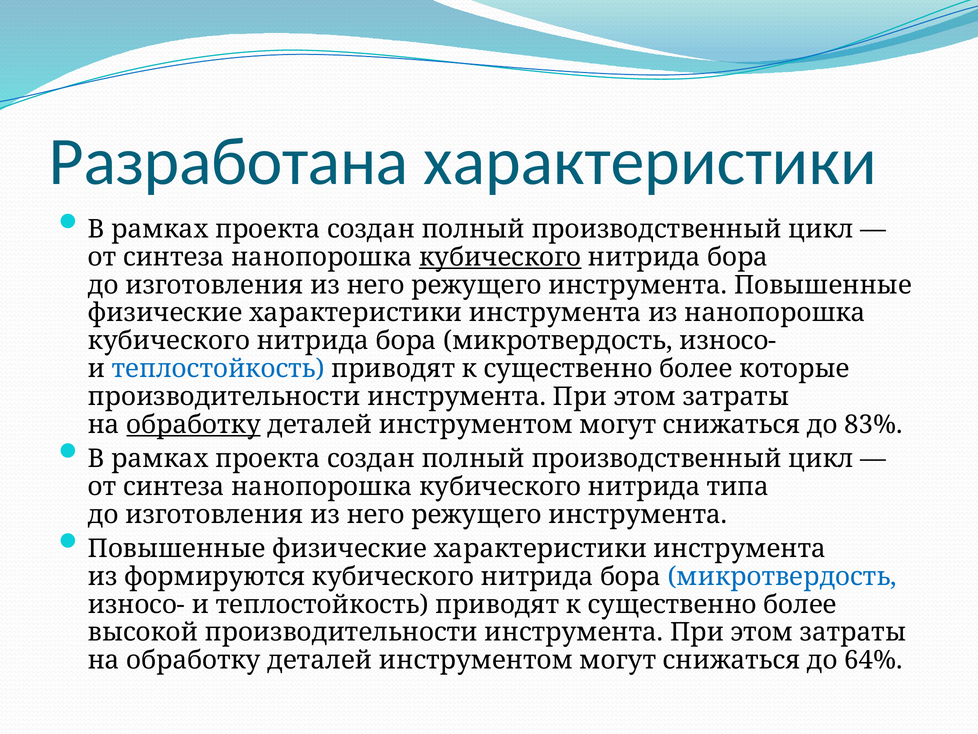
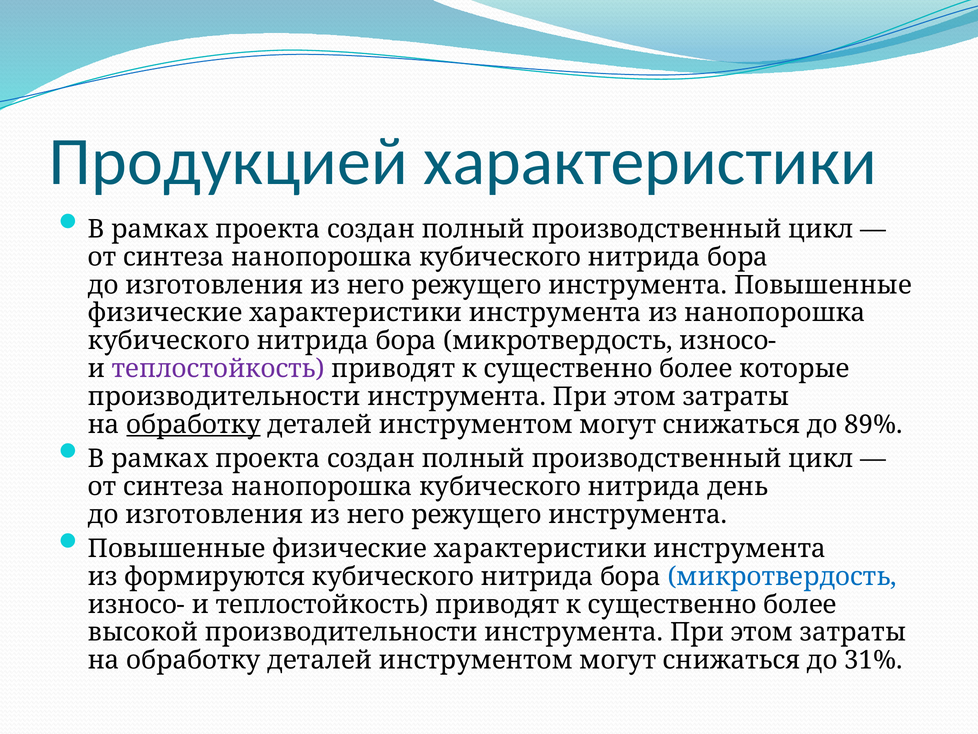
Разработана: Разработана -> Продукцией (228, 162)
кубического underline: present -> none (500, 257)
теплостойкость colour: blue -> purple (218, 368)
83%: 83% -> 89% (873, 424)
типа: типа -> день (738, 486)
64%: 64% -> 31% (873, 660)
